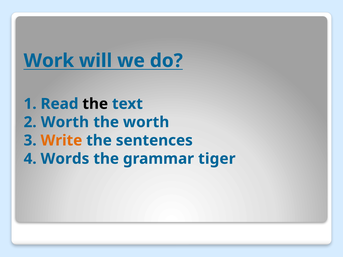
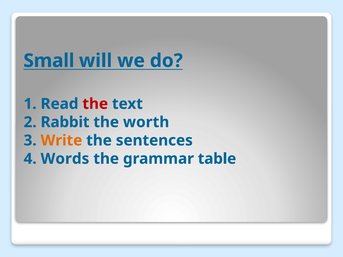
Work: Work -> Small (49, 61)
the colour: black -> red (95, 104)
2 Worth: Worth -> Rabbit (65, 122)
tiger: tiger -> table (217, 159)
